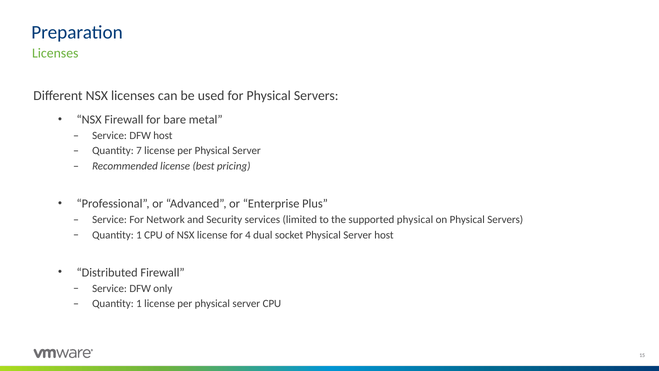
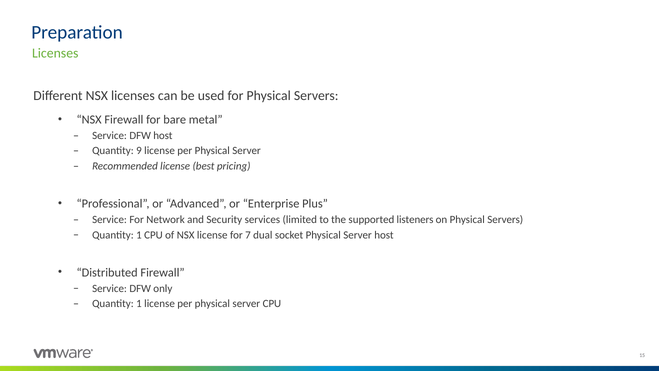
7: 7 -> 9 (139, 151)
supported physical: physical -> listeners (415, 220)
4: 4 -> 7 (248, 235)
